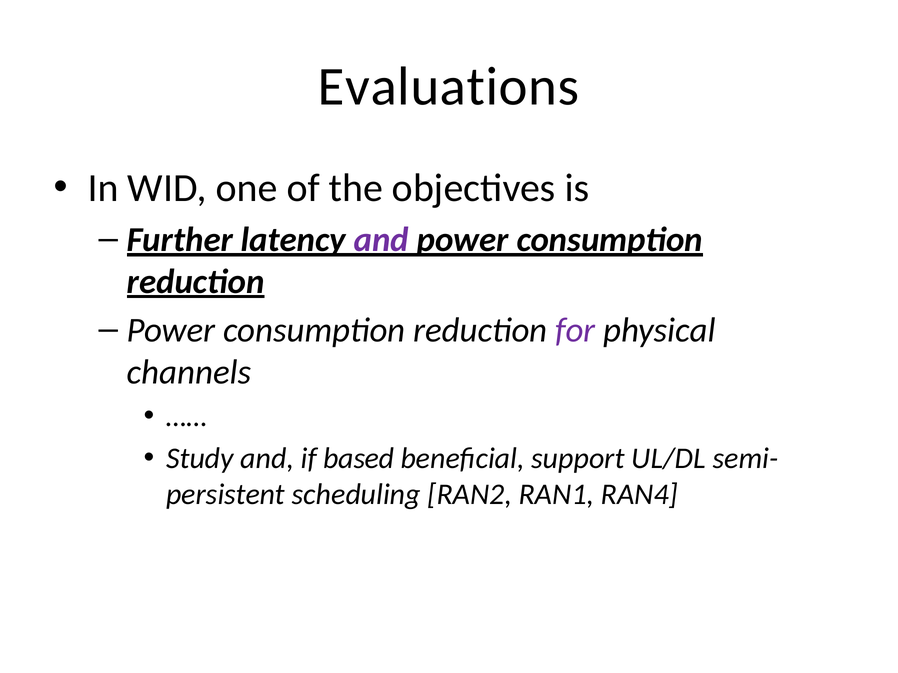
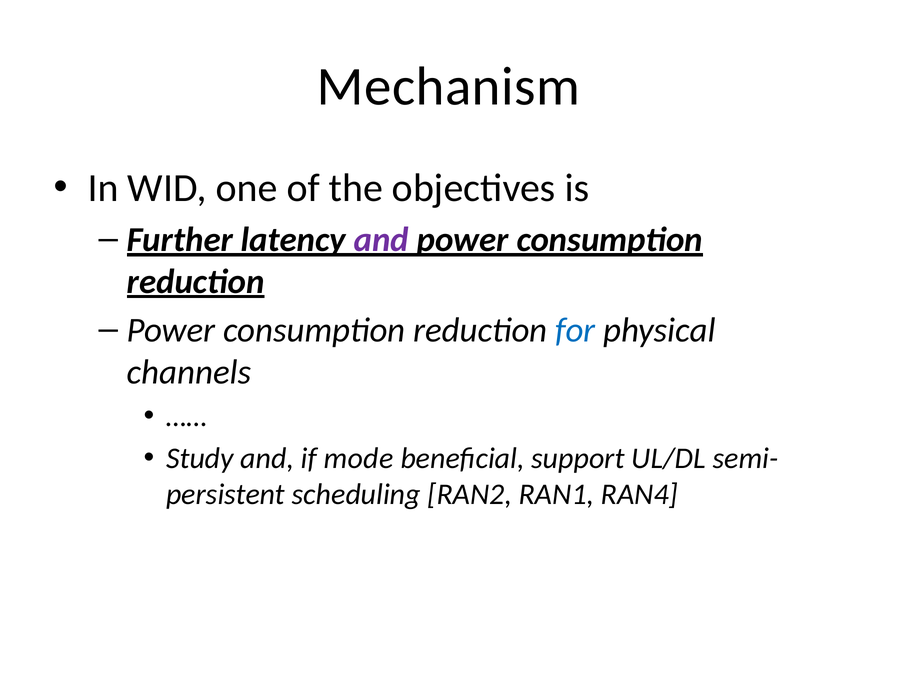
Evaluations: Evaluations -> Mechanism (449, 87)
for colour: purple -> blue (575, 331)
based: based -> mode (359, 459)
